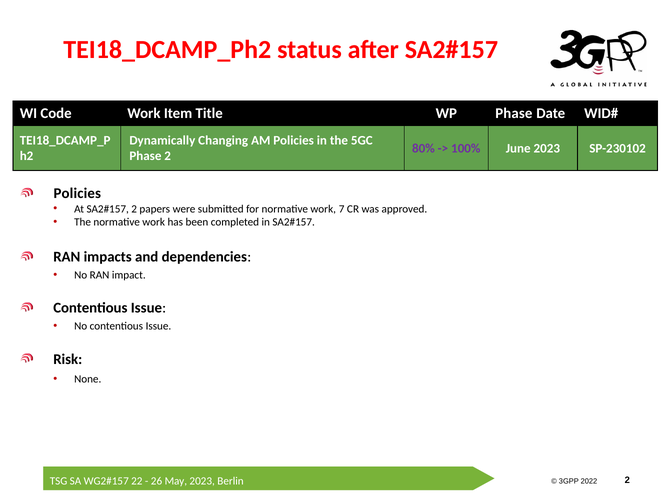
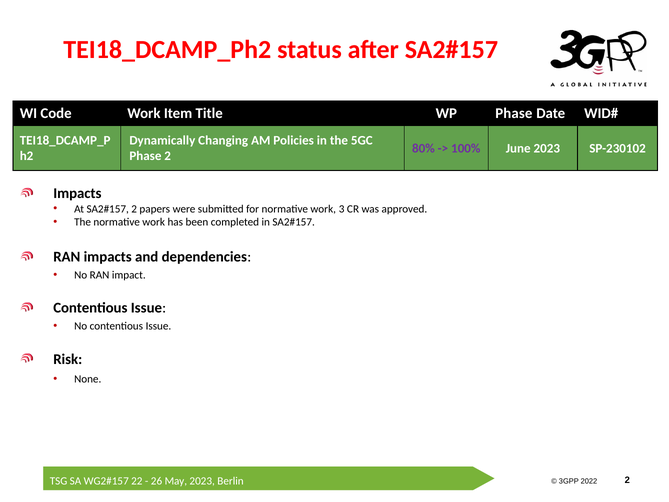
Policies: Policies -> Impacts (77, 193)
7: 7 -> 3 (342, 209)
